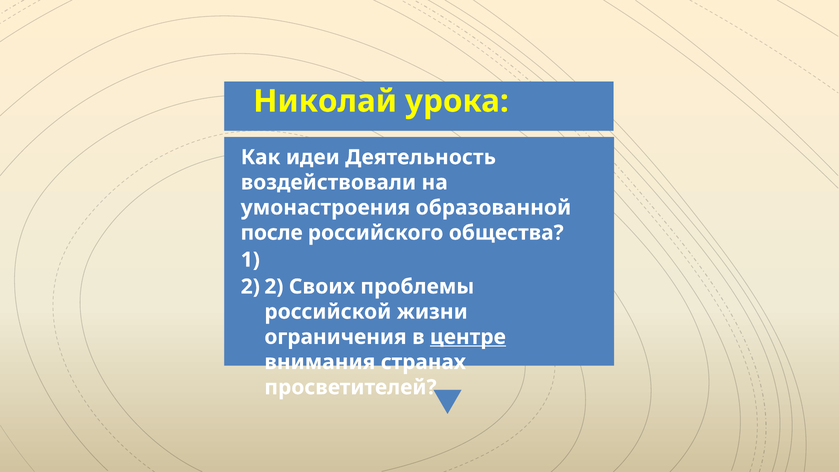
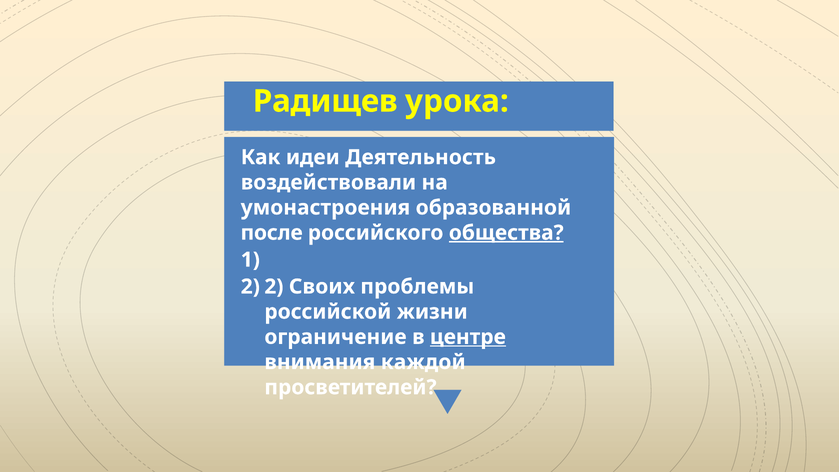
Николай: Николай -> Радищев (325, 101)
общества underline: none -> present (506, 233)
ограничения: ограничения -> ограничение (335, 337)
странах: странах -> каждой (423, 362)
